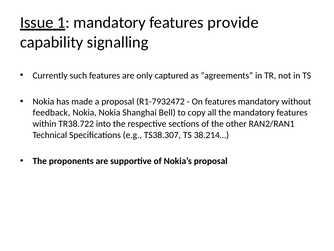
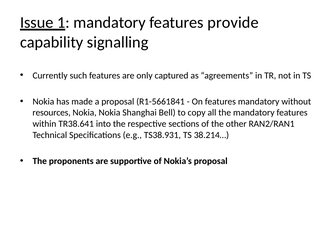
R1-7932472: R1-7932472 -> R1-5661841 (161, 101)
feedback: feedback -> resources (52, 112)
TR38.722: TR38.722 -> TR38.641 (76, 124)
TS38.307: TS38.307 -> TS38.931 (162, 135)
